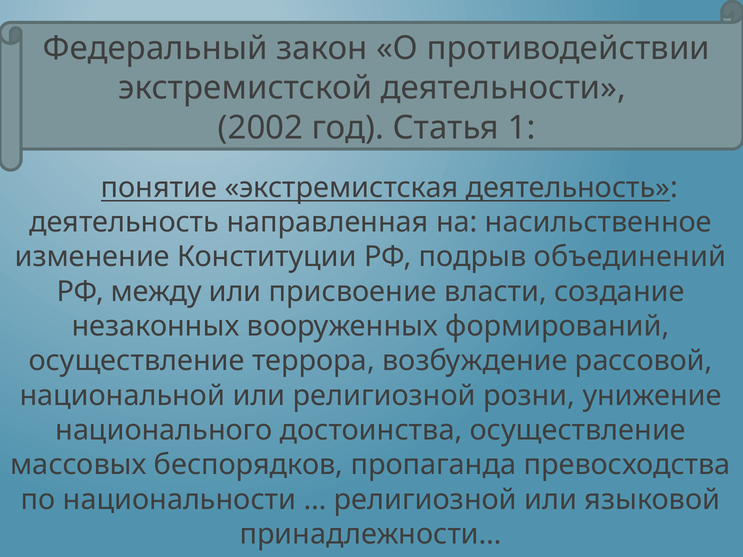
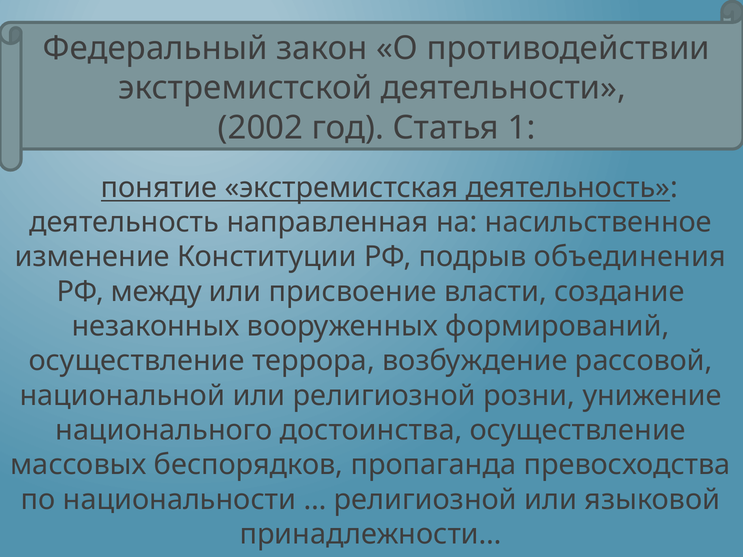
объединений: объединений -> объединения (630, 257)
